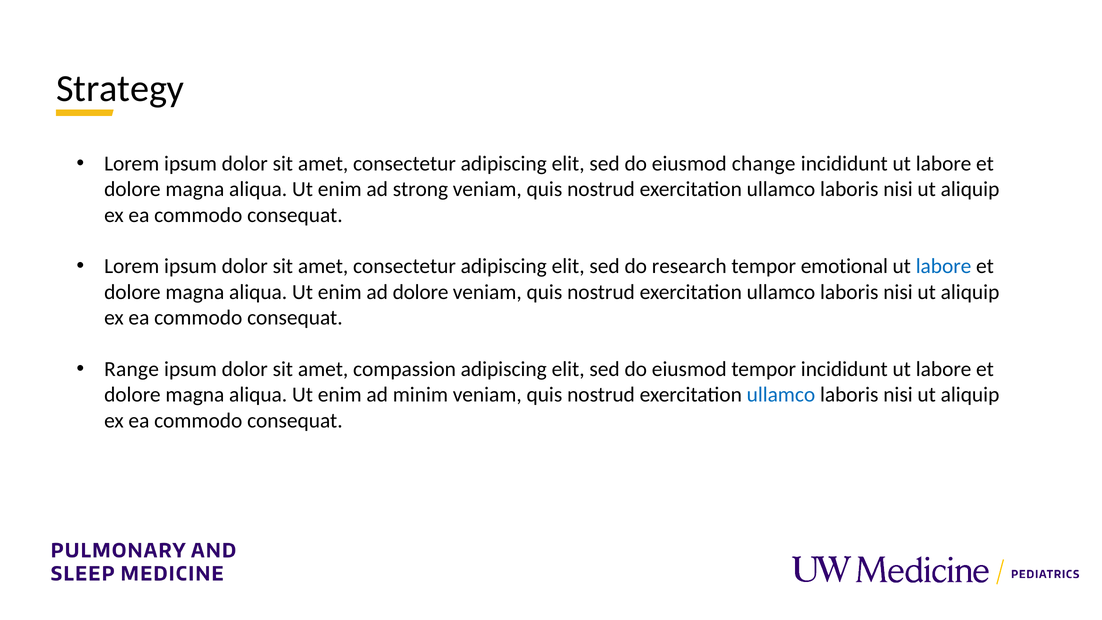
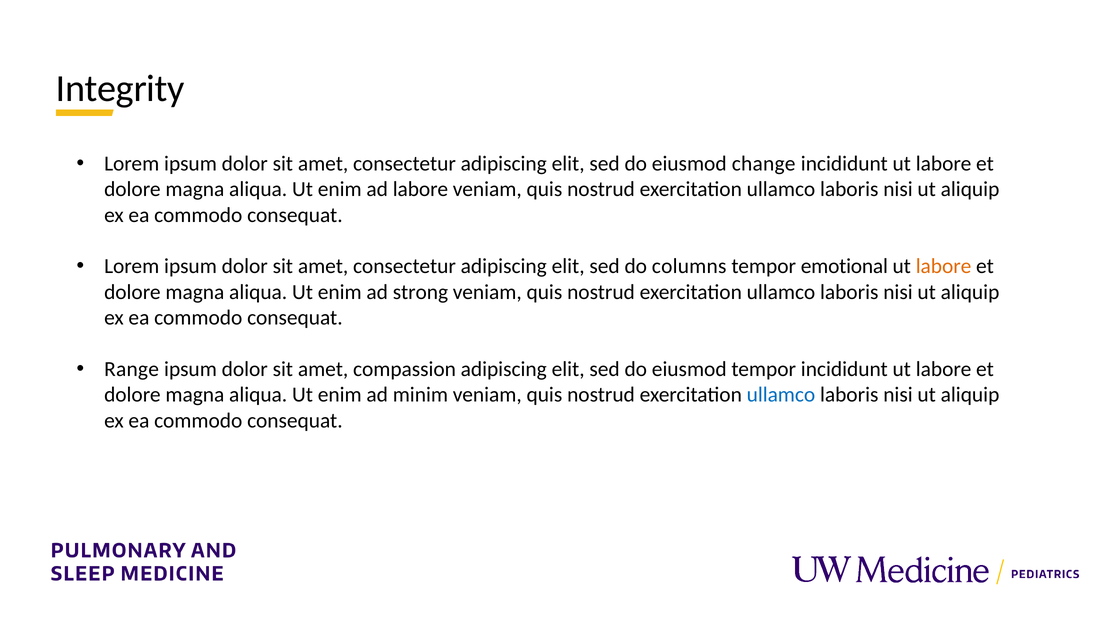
Strategy: Strategy -> Integrity (120, 89)
ad strong: strong -> labore (420, 189)
research: research -> columns (689, 266)
labore colour: blue -> orange (944, 266)
ad dolore: dolore -> strong (420, 292)
